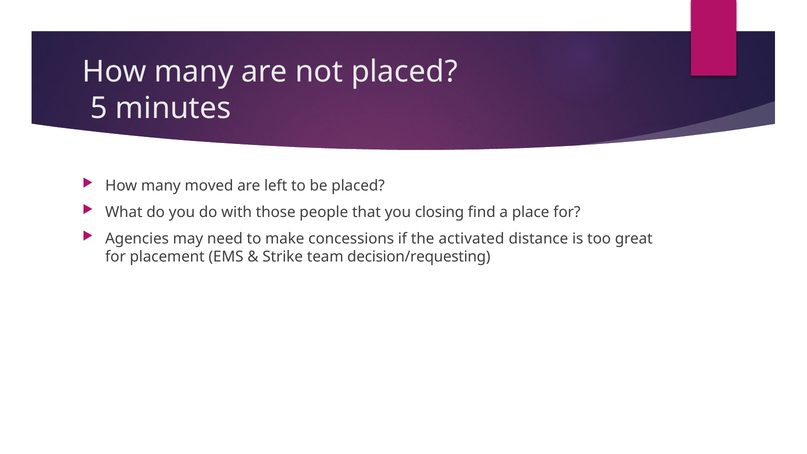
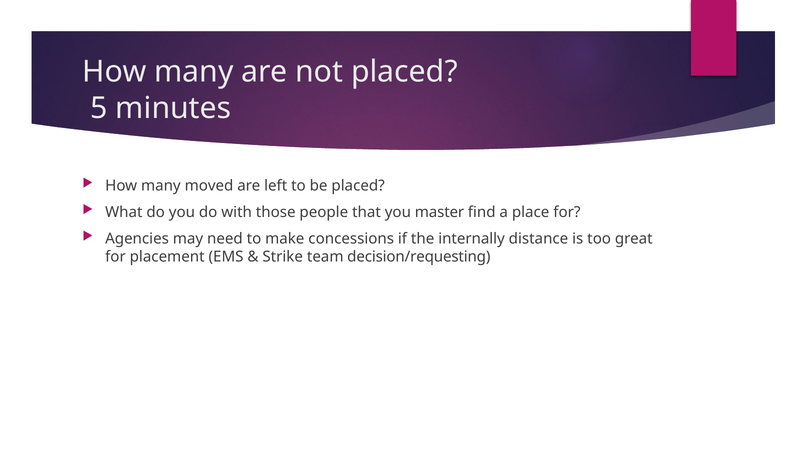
closing: closing -> master (440, 212)
activated: activated -> internally (472, 239)
